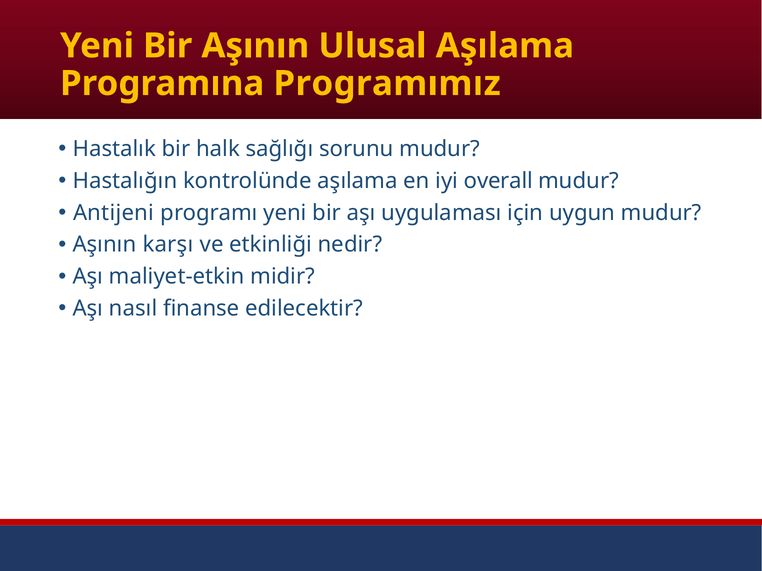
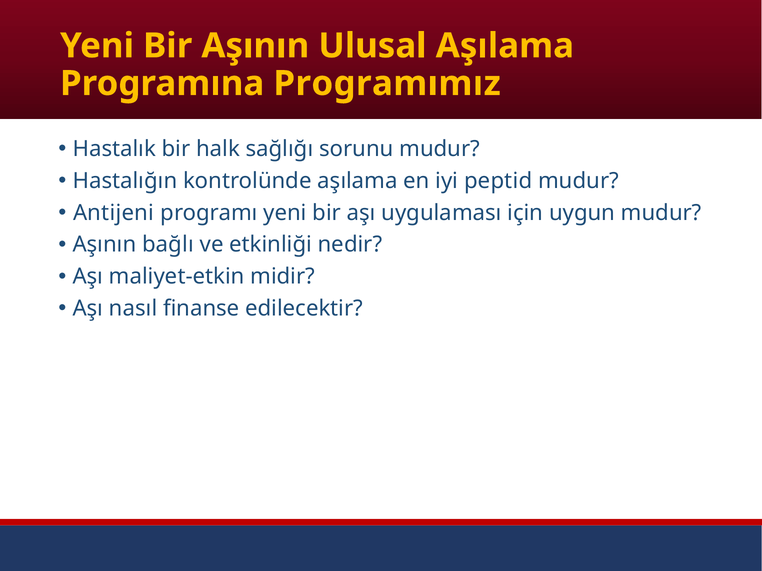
overall: overall -> peptid (498, 181)
karşı: karşı -> bağlı (168, 245)
